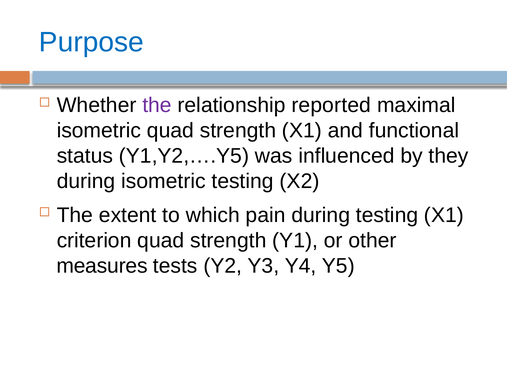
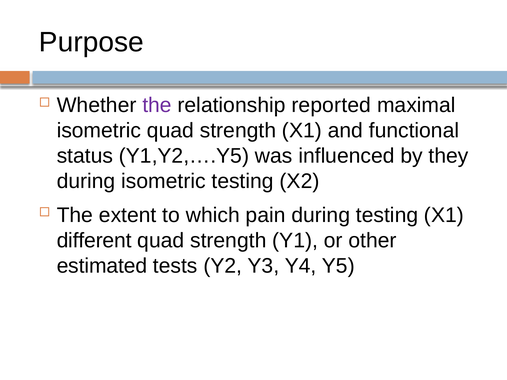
Purpose colour: blue -> black (91, 42)
criterion: criterion -> different (94, 241)
measures: measures -> estimated (102, 266)
